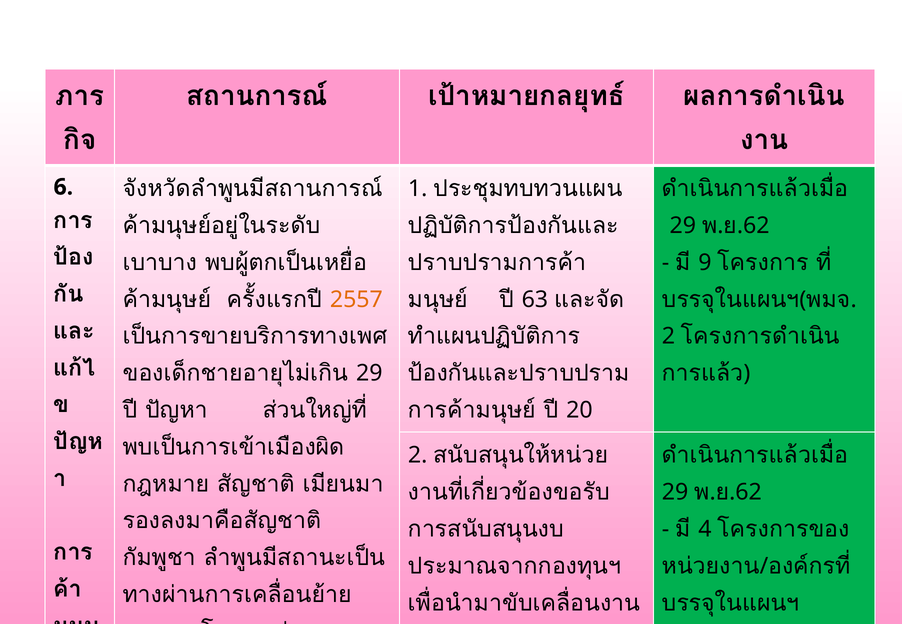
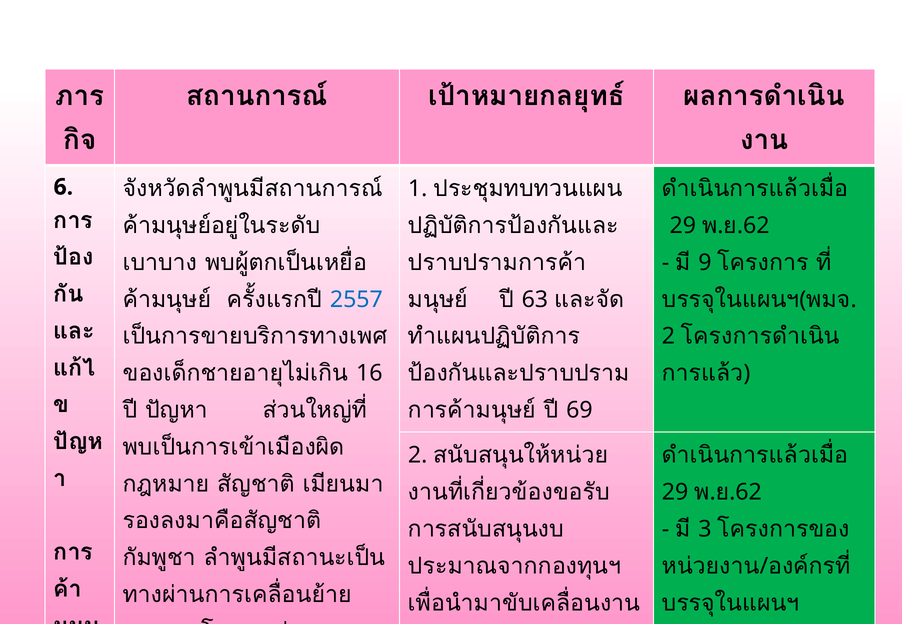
2557 colour: orange -> blue (356, 300)
29: 29 -> 16 (369, 374)
20: 20 -> 69 (579, 410)
4: 4 -> 3 (705, 530)
